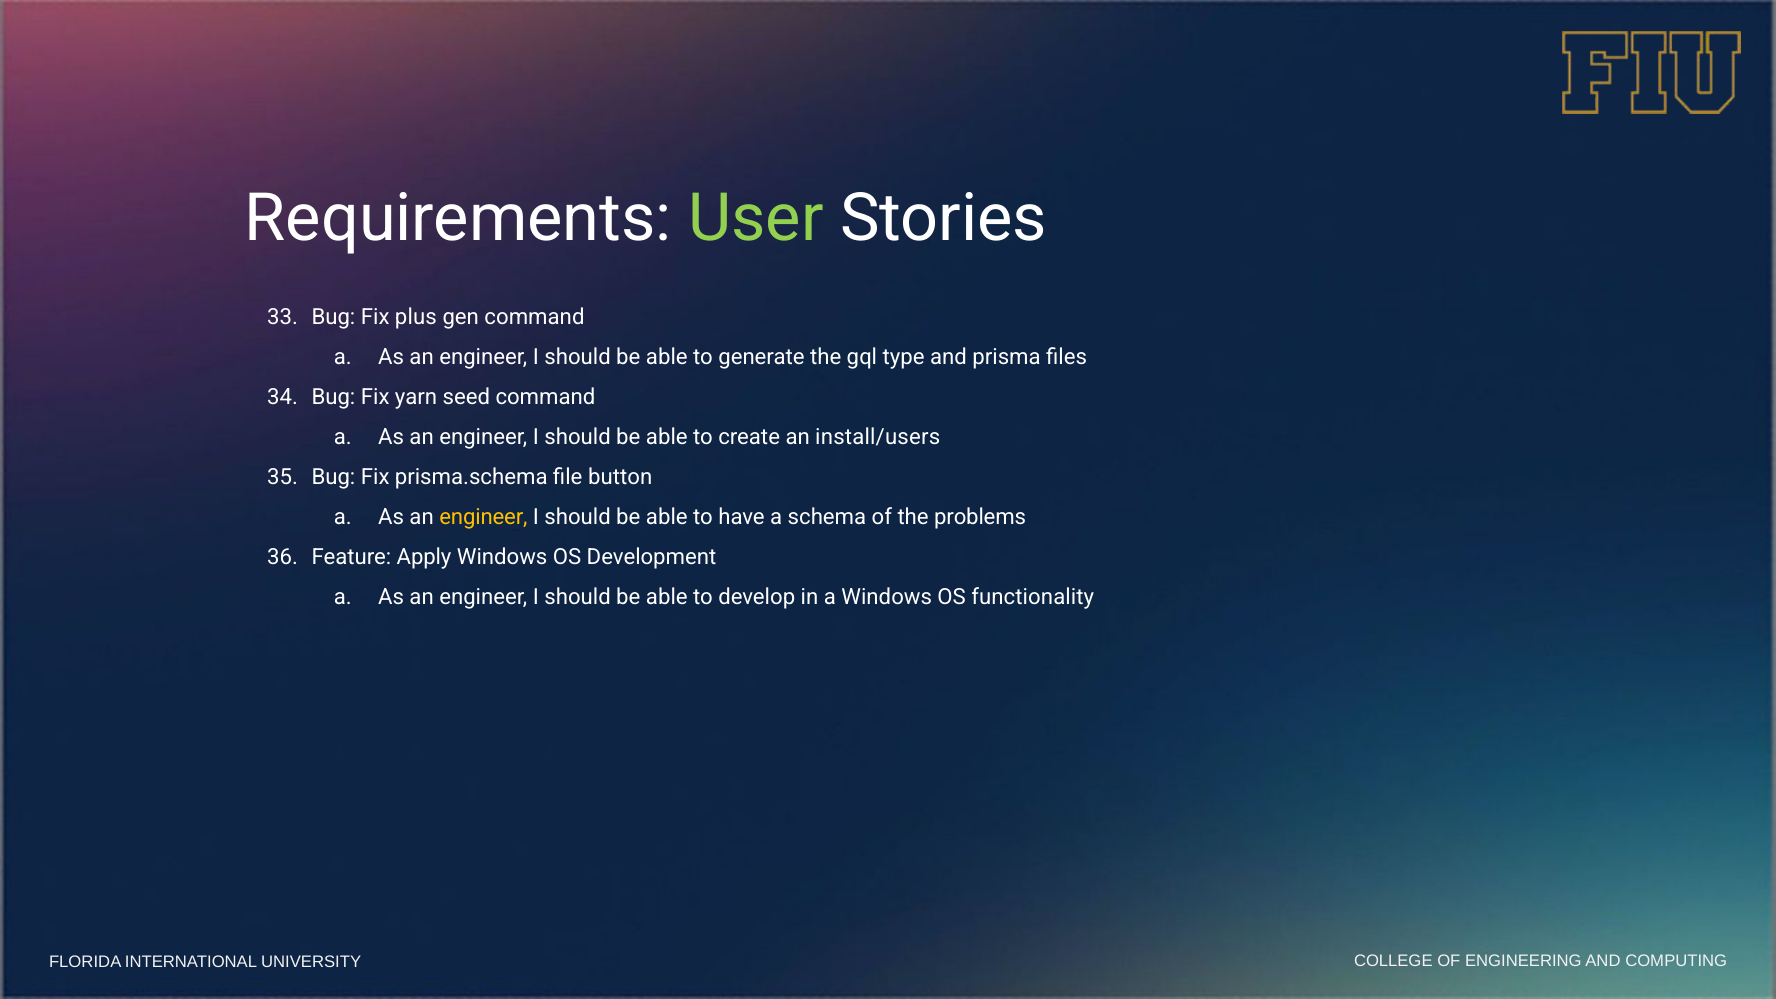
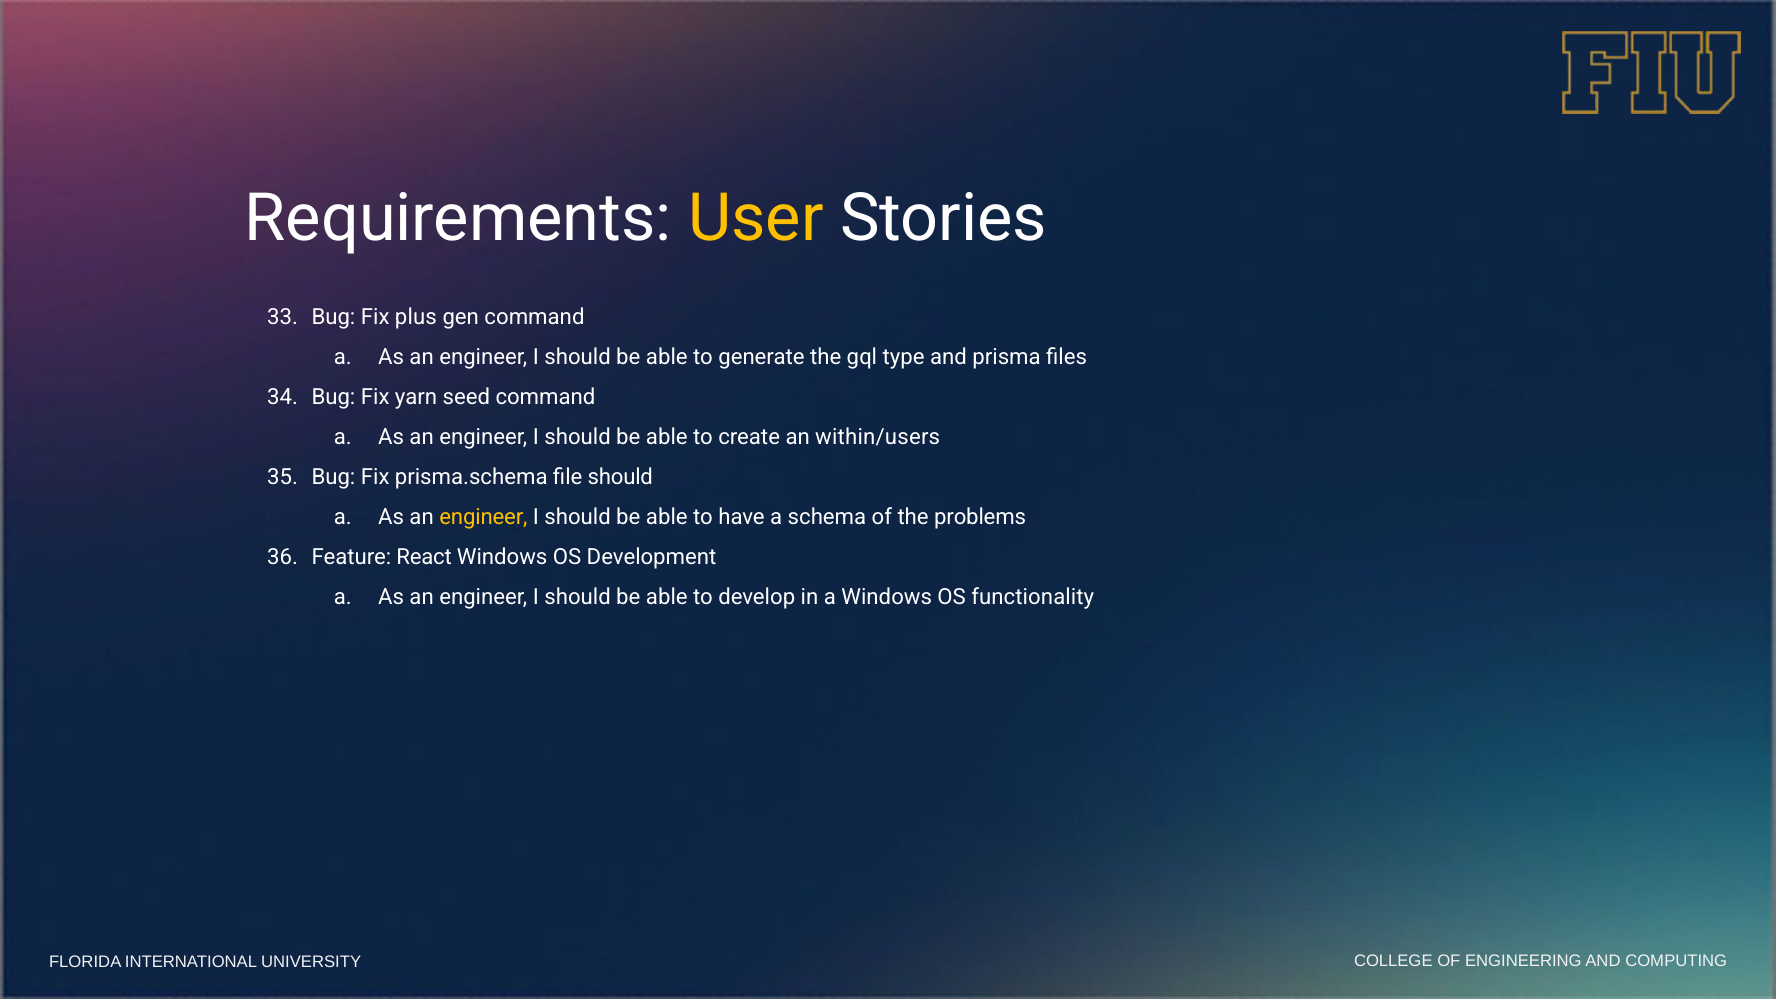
User colour: light green -> yellow (756, 219)
install/users: install/users -> within/users (878, 437)
file button: button -> should (620, 477)
Apply: Apply -> React (424, 557)
